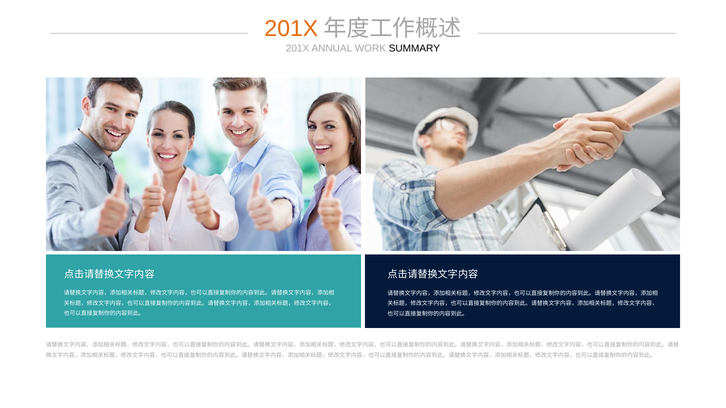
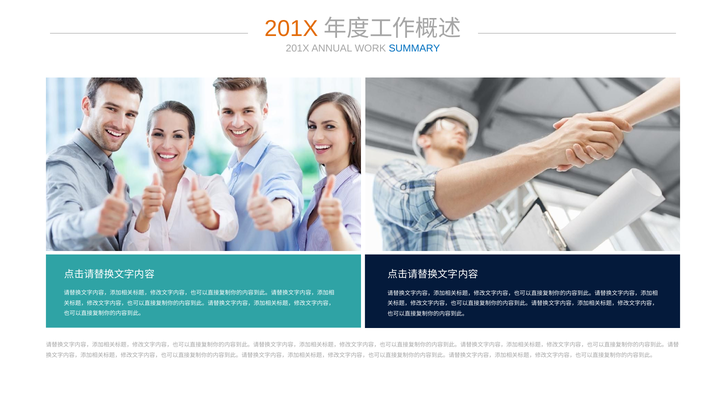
SUMMARY colour: black -> blue (414, 49)
